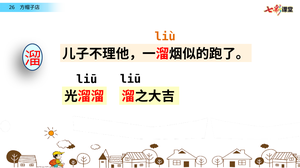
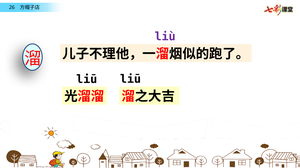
liù colour: orange -> purple (165, 37)
